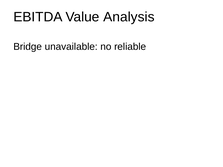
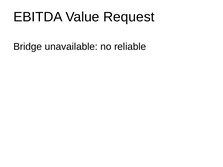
Analysis: Analysis -> Request (129, 17)
